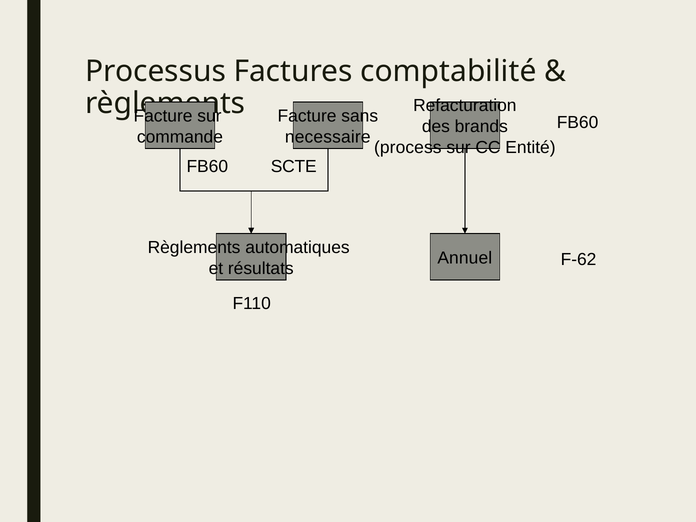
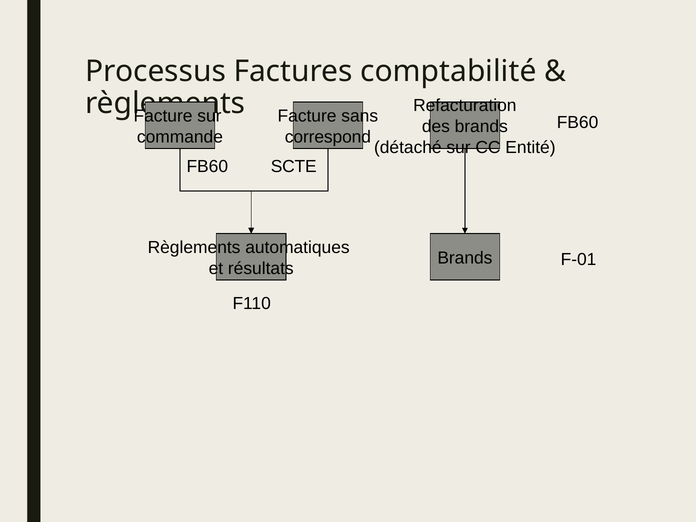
necessaire: necessaire -> correspond (328, 137)
process: process -> détaché (408, 147)
Annuel: Annuel -> Brands (465, 258)
F-62: F-62 -> F-01 (579, 260)
